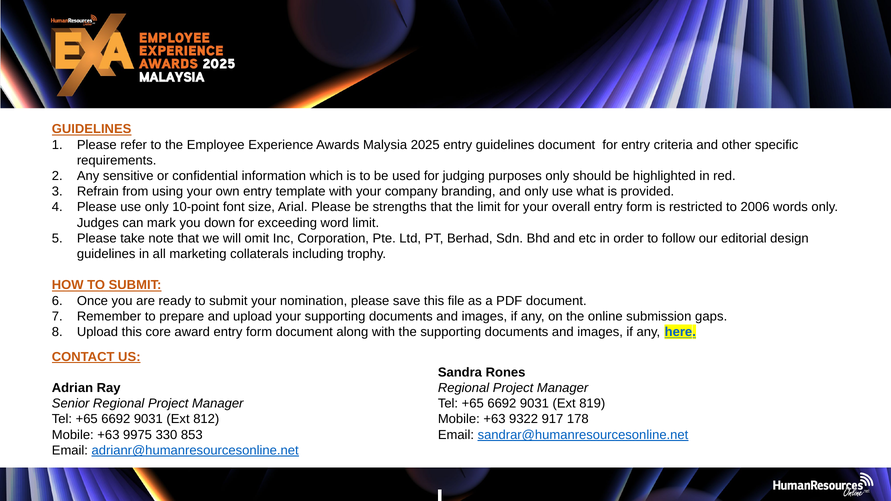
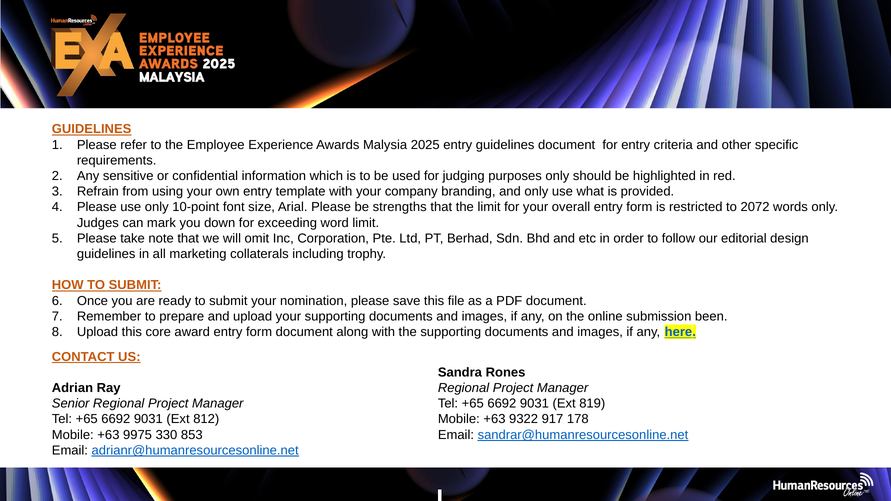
2006: 2006 -> 2072 (755, 207)
gaps: gaps -> been (711, 316)
